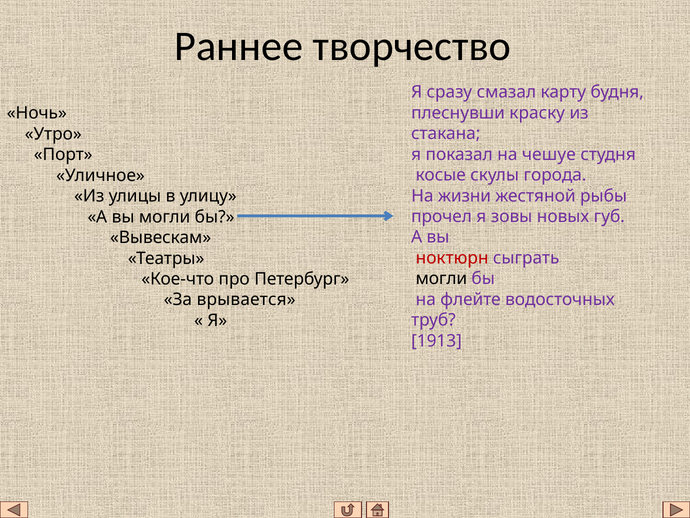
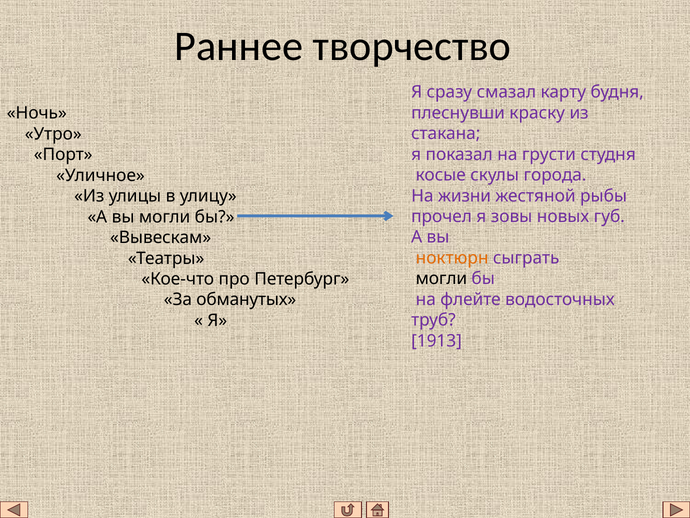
чешуе: чешуе -> грусти (549, 154)
ноктюрн colour: red -> orange (452, 258)
врывается: врывается -> обманутых (246, 299)
